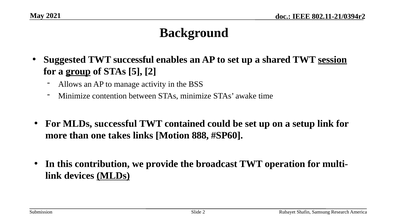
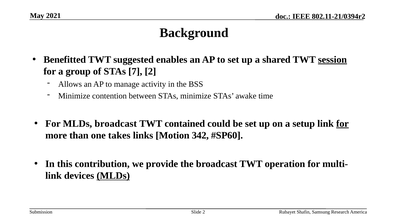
Suggested: Suggested -> Benefitted (65, 60)
TWT successful: successful -> suggested (134, 60)
group underline: present -> none (78, 71)
5: 5 -> 7 (135, 71)
MLDs successful: successful -> broadcast (116, 124)
for underline: none -> present (342, 124)
888: 888 -> 342 (200, 135)
